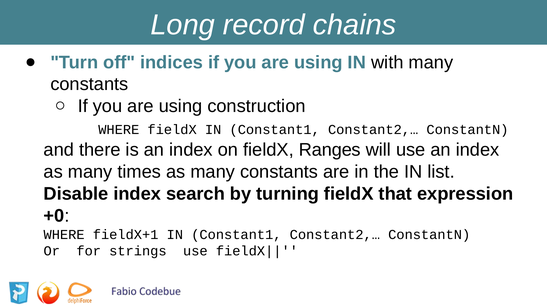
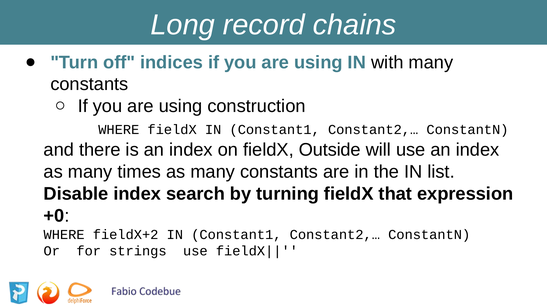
Ranges: Ranges -> Outside (330, 150)
fieldX+1: fieldX+1 -> fieldX+2 (126, 234)
